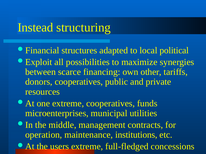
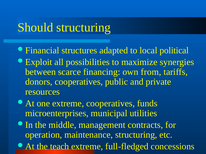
Instead: Instead -> Should (35, 27)
other: other -> from (151, 72)
maintenance institutions: institutions -> structuring (136, 135)
users: users -> teach (60, 147)
